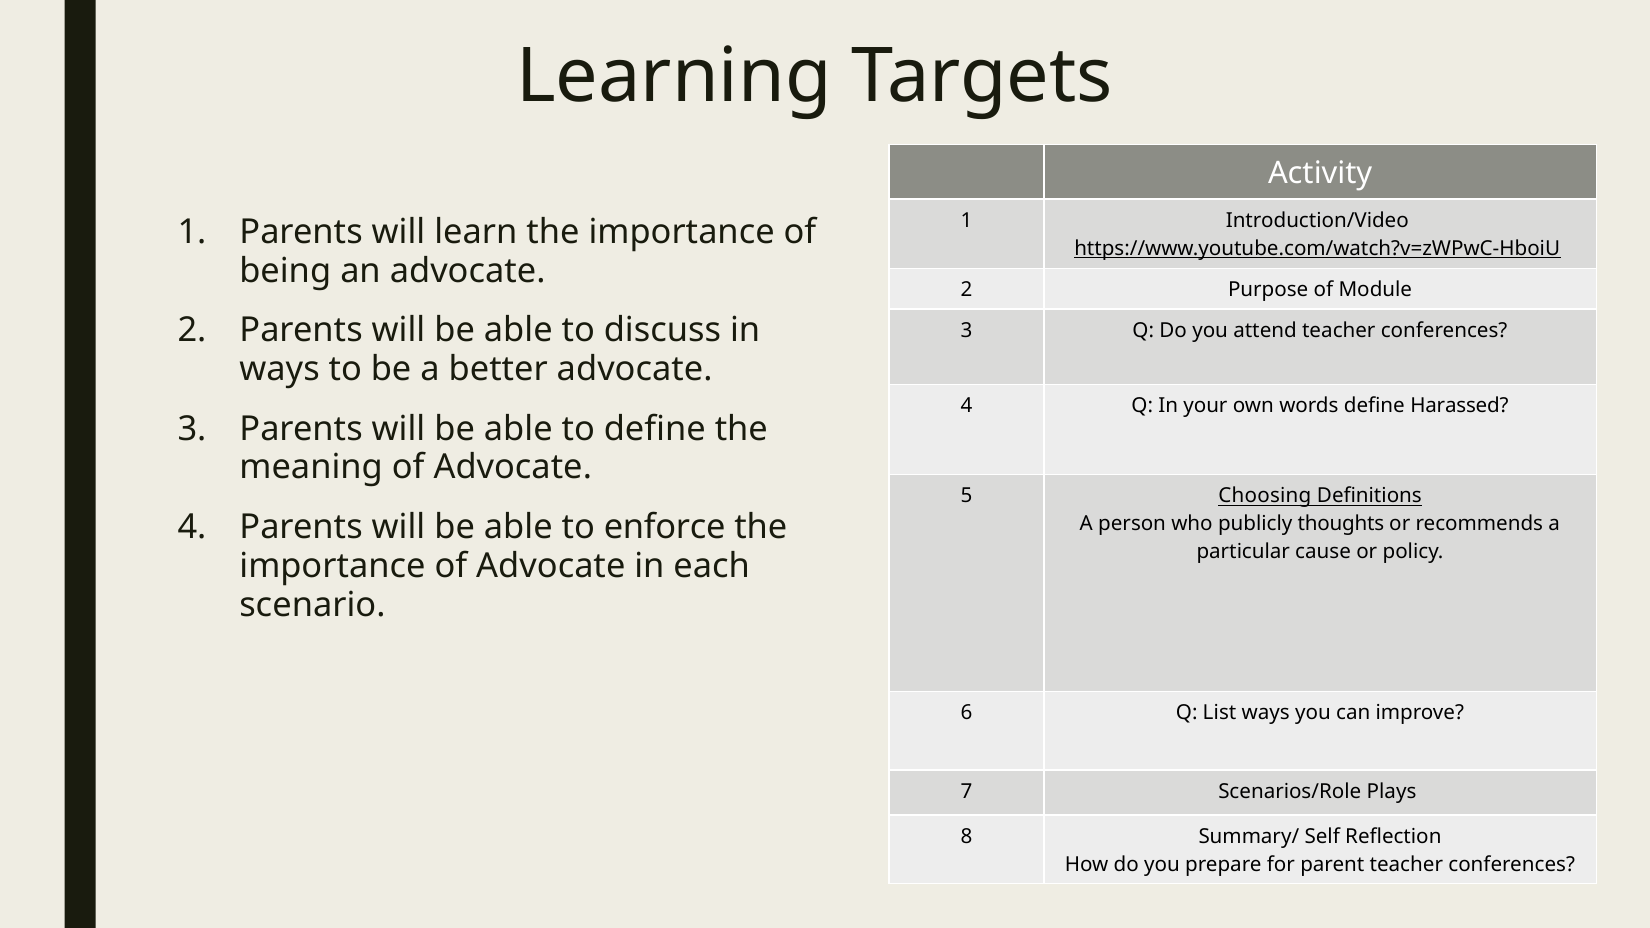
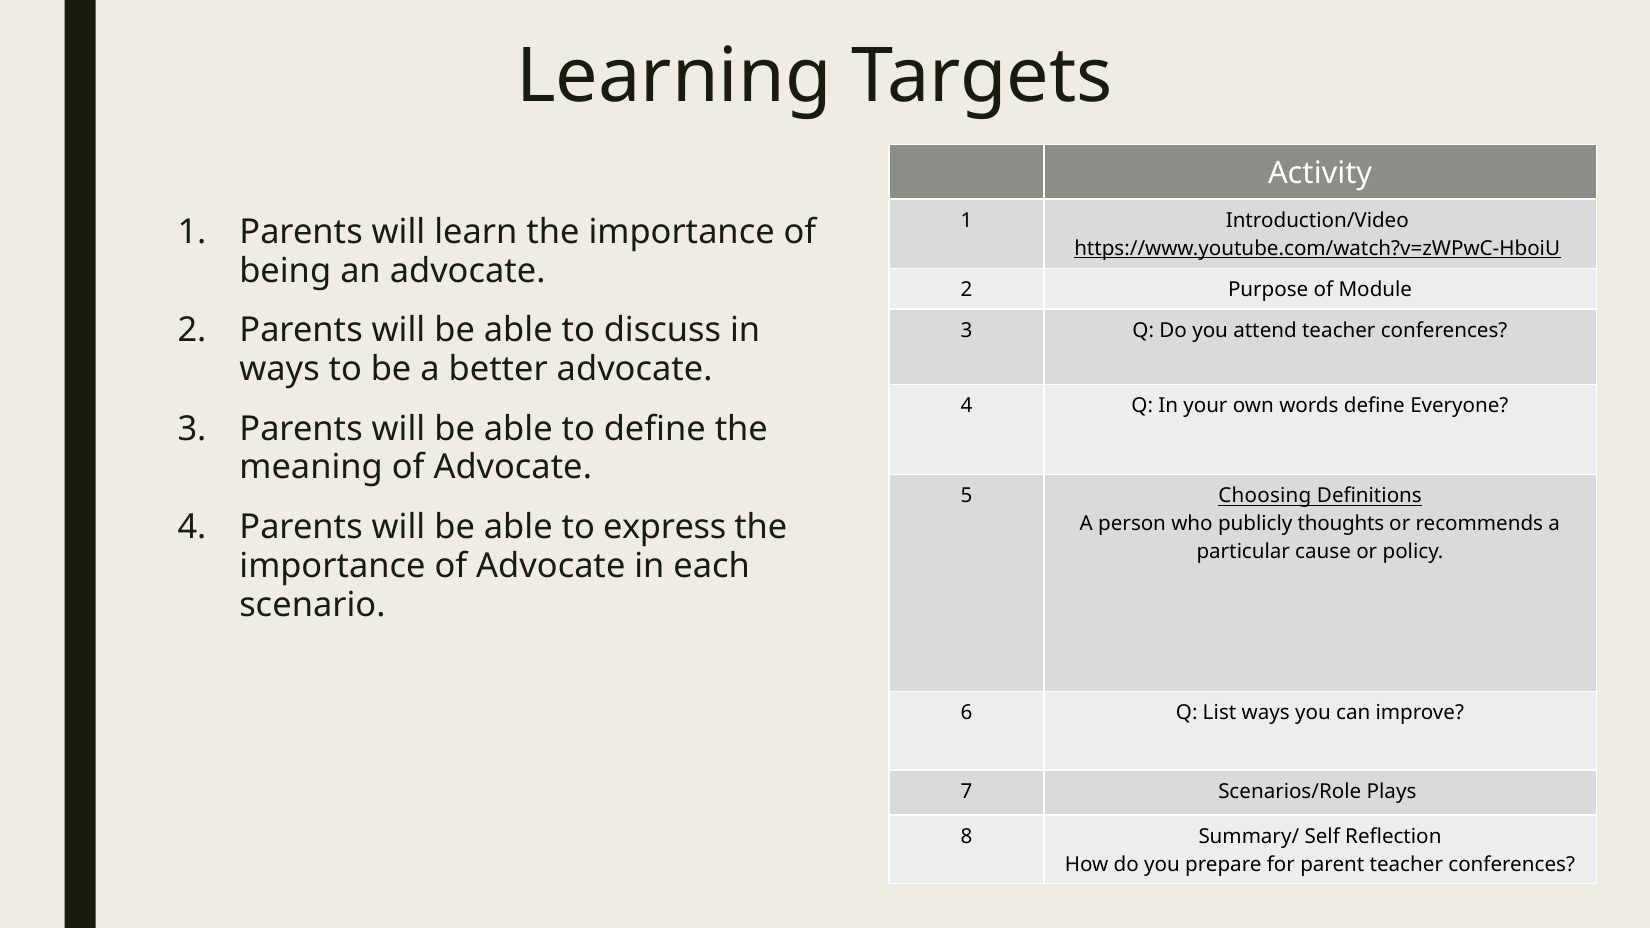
Harassed: Harassed -> Everyone (1459, 406)
enforce: enforce -> express (665, 527)
